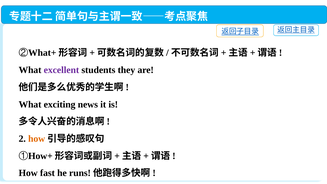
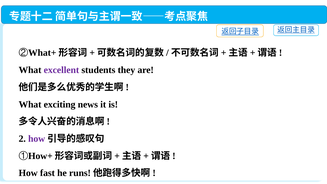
how colour: orange -> purple (37, 139)
